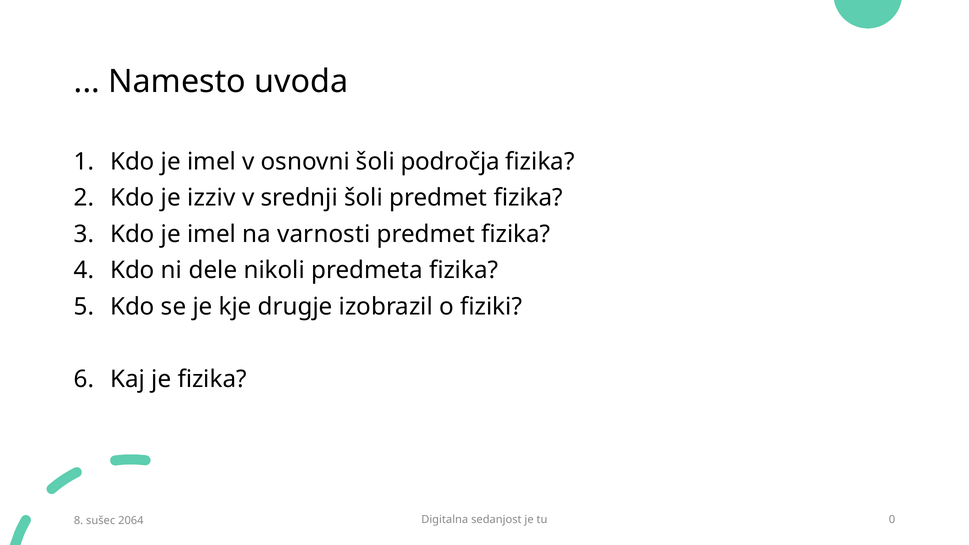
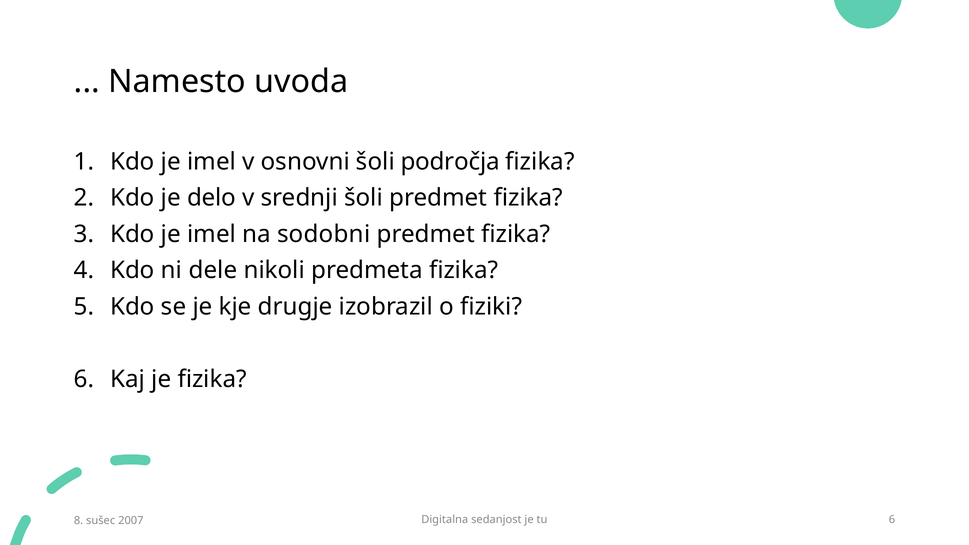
izziv: izziv -> delo (212, 198)
varnosti: varnosti -> sodobni (324, 234)
tu 0: 0 -> 6 (892, 520)
2064: 2064 -> 2007 (131, 520)
